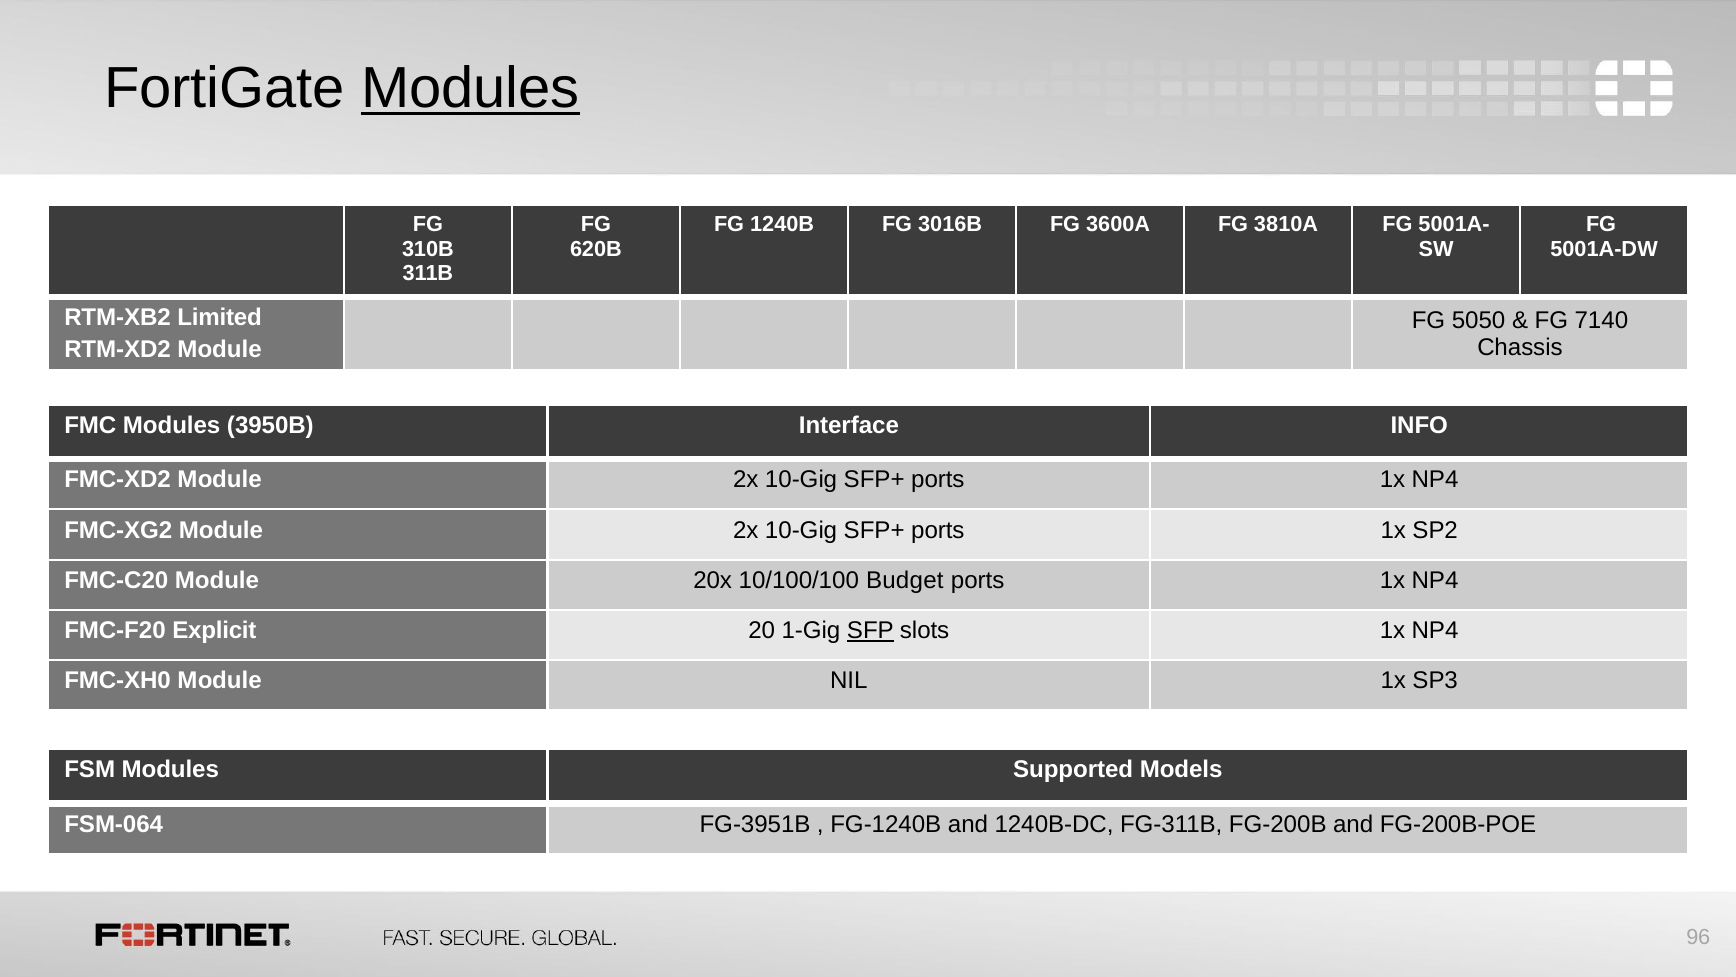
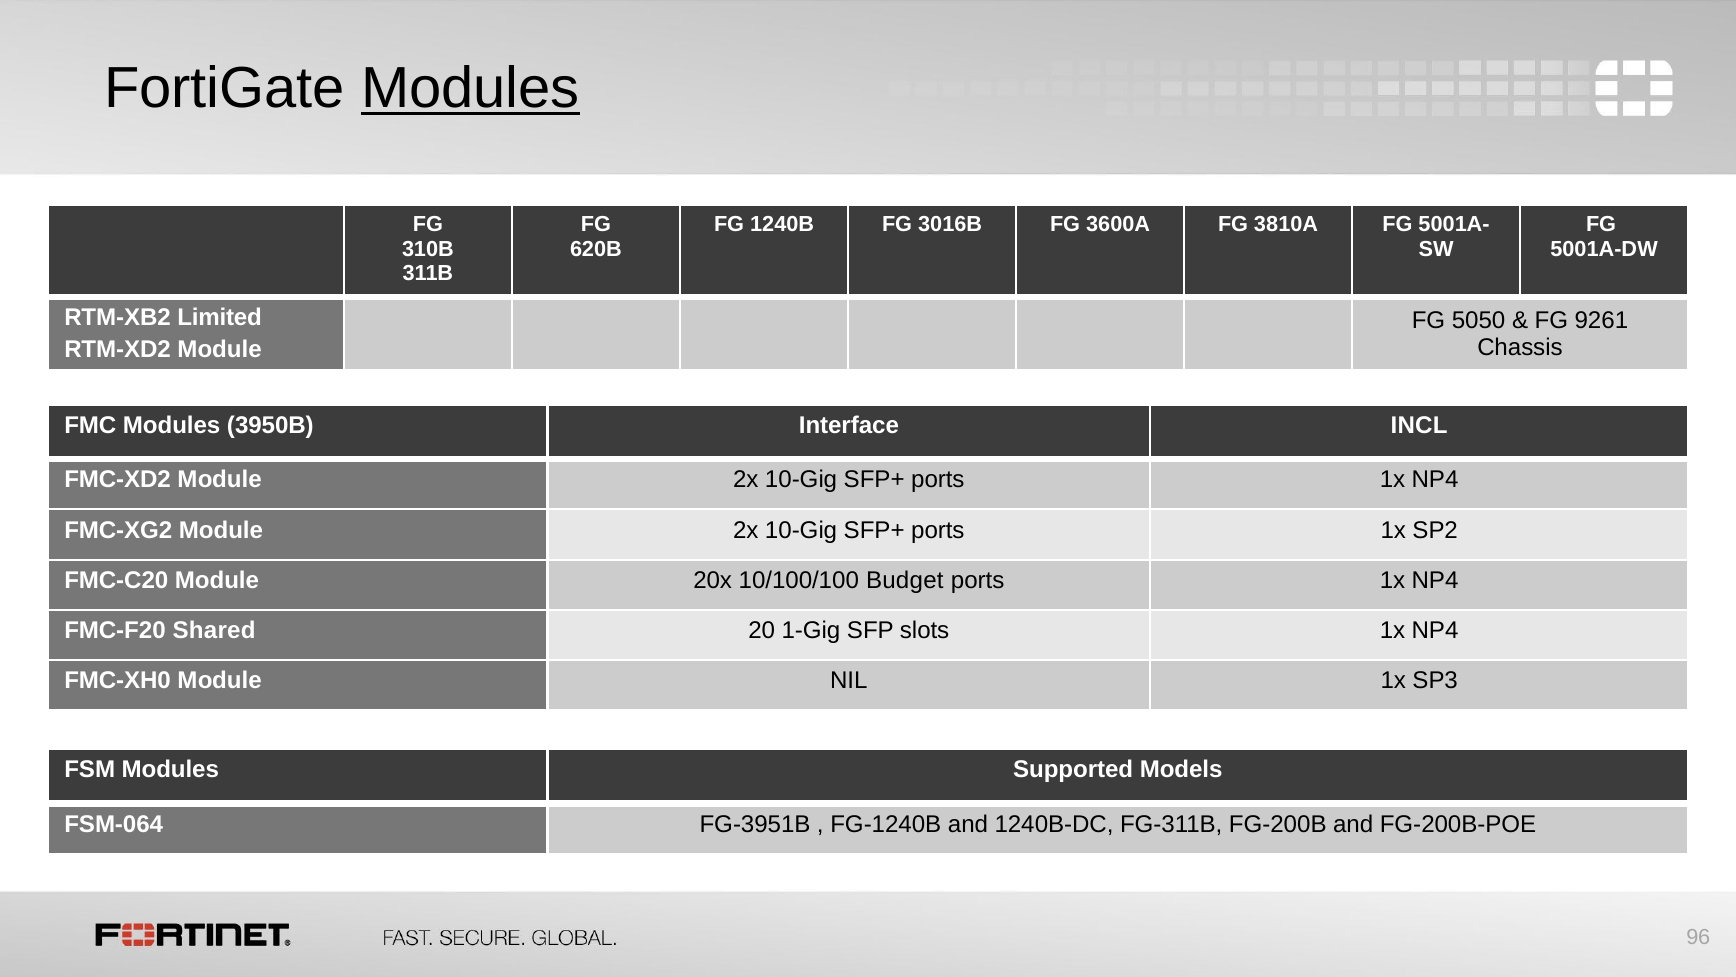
7140: 7140 -> 9261 (1601, 320)
INFO: INFO -> INCL (1419, 425)
Explicit: Explicit -> Shared (214, 630)
SFP underline: present -> none (870, 630)
